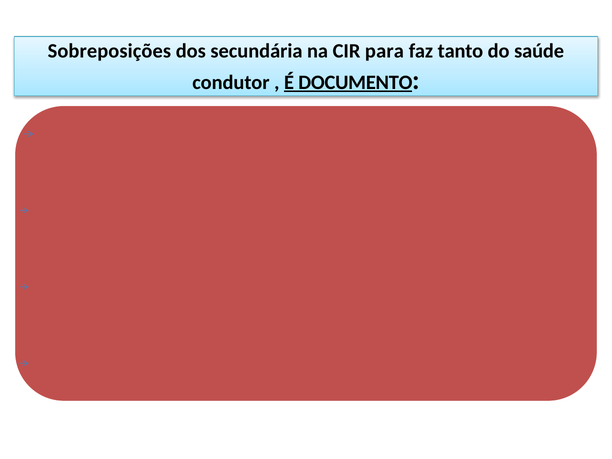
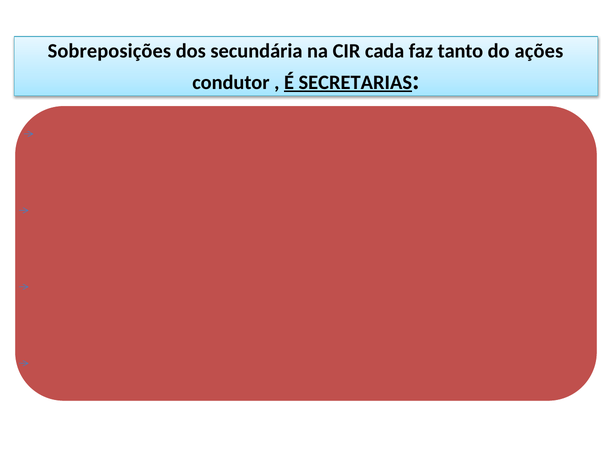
para: para -> cada (385, 51)
saúde: saúde -> ações (539, 51)
DOCUMENTO: DOCUMENTO -> SECRETARIAS (355, 82)
